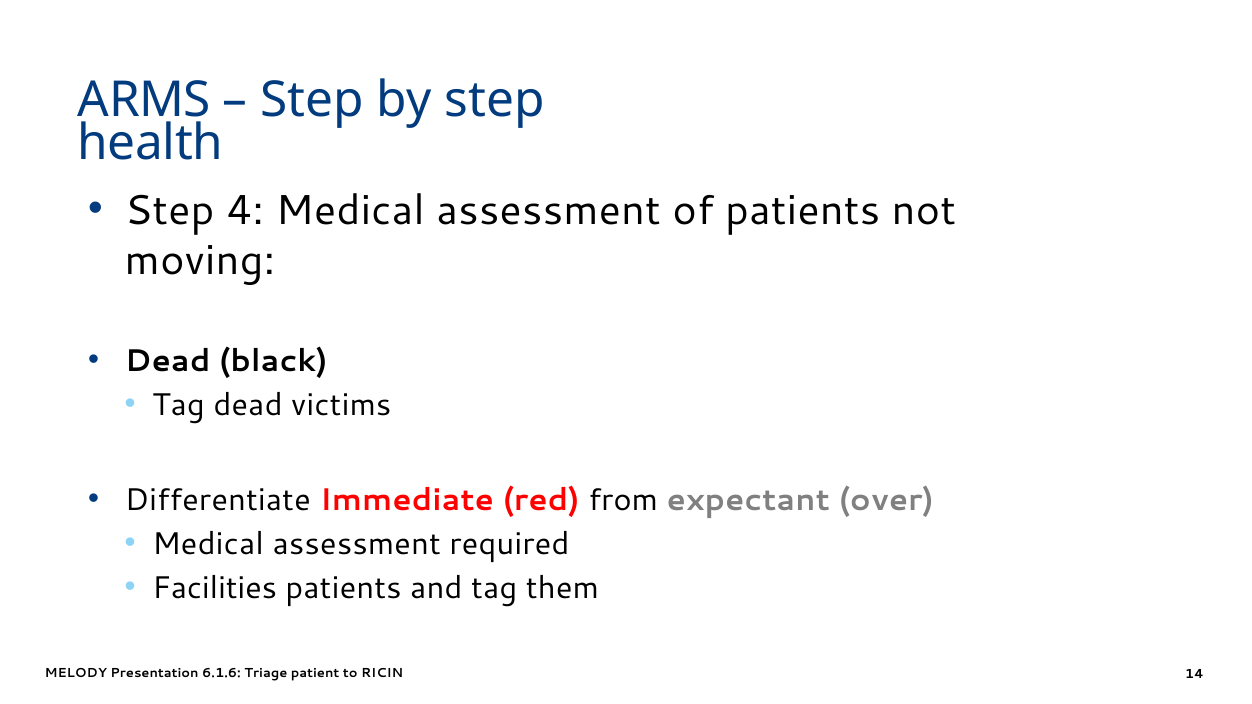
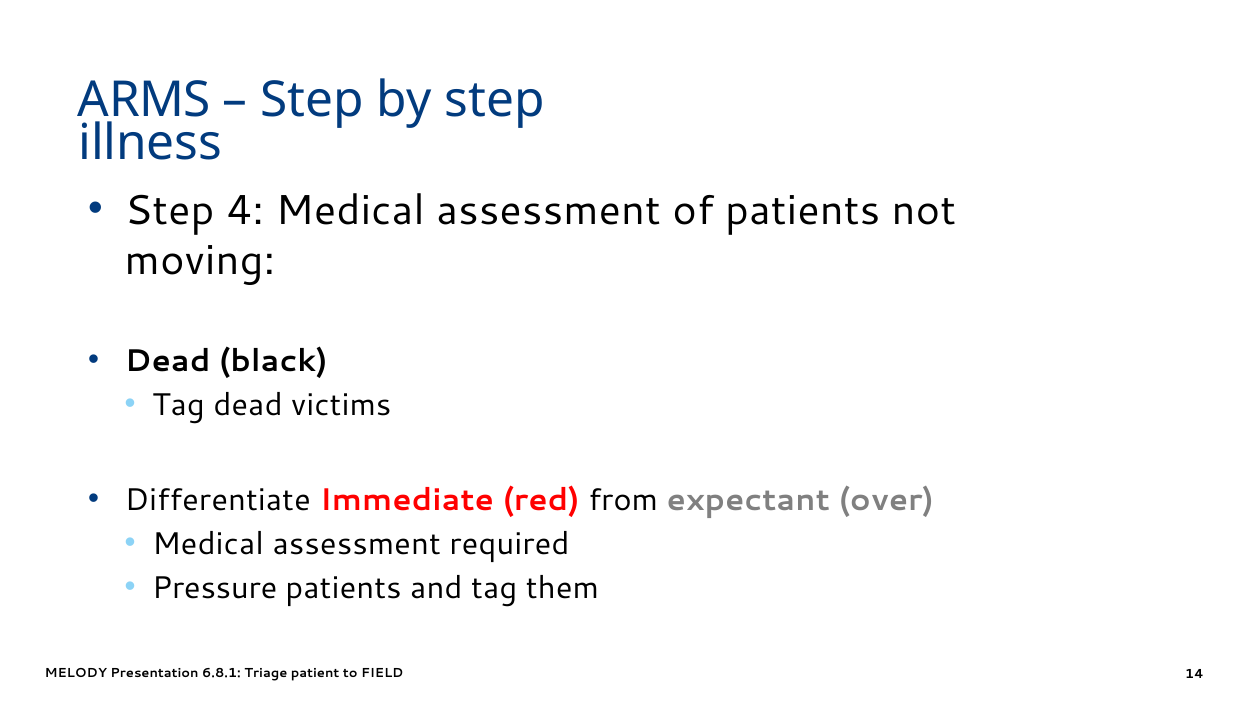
health: health -> illness (150, 143)
Facilities: Facilities -> Pressure (215, 588)
6.1.6: 6.1.6 -> 6.8.1 (221, 673)
RICIN: RICIN -> FIELD (382, 673)
